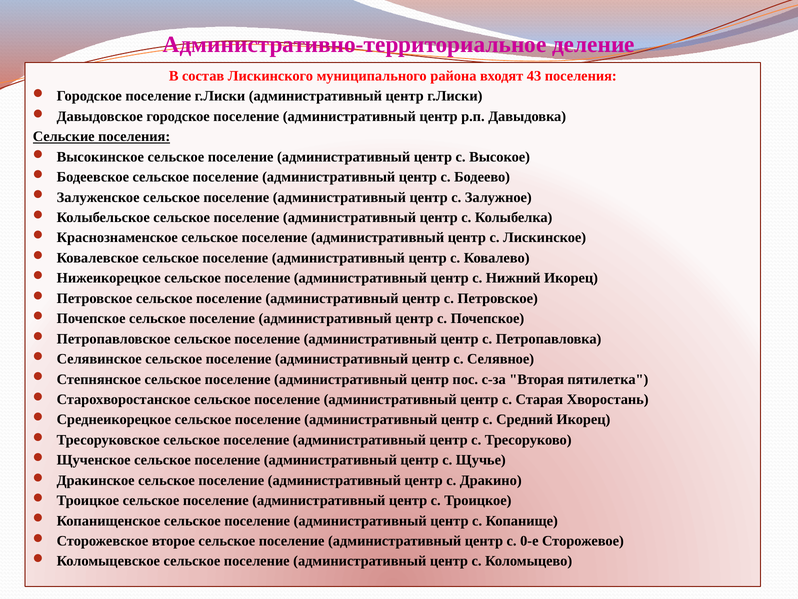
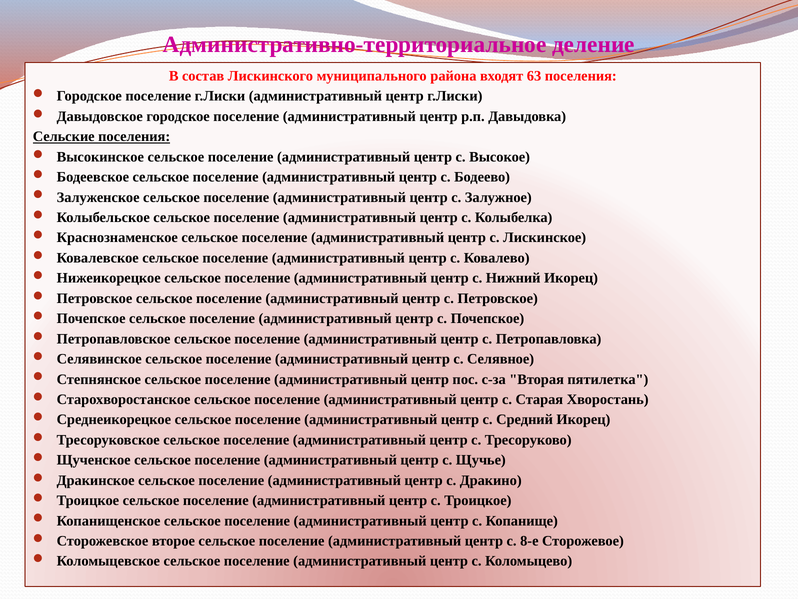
43: 43 -> 63 (534, 76)
0-е: 0-е -> 8-е (529, 541)
